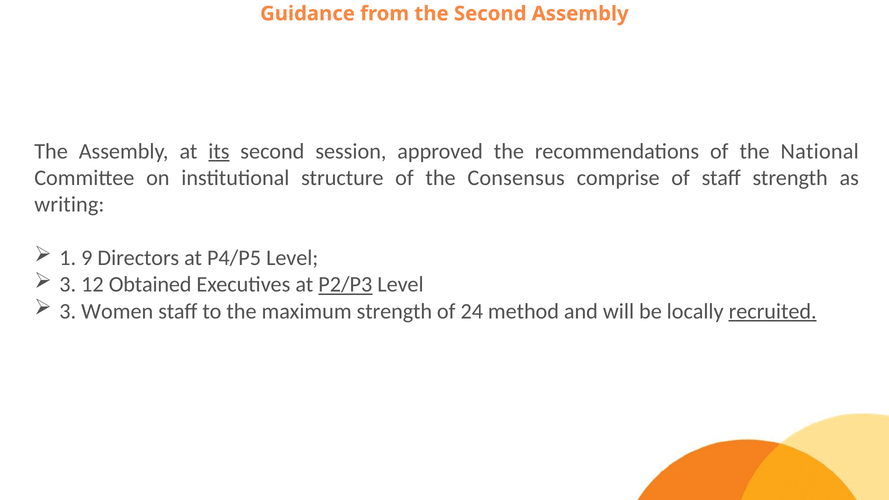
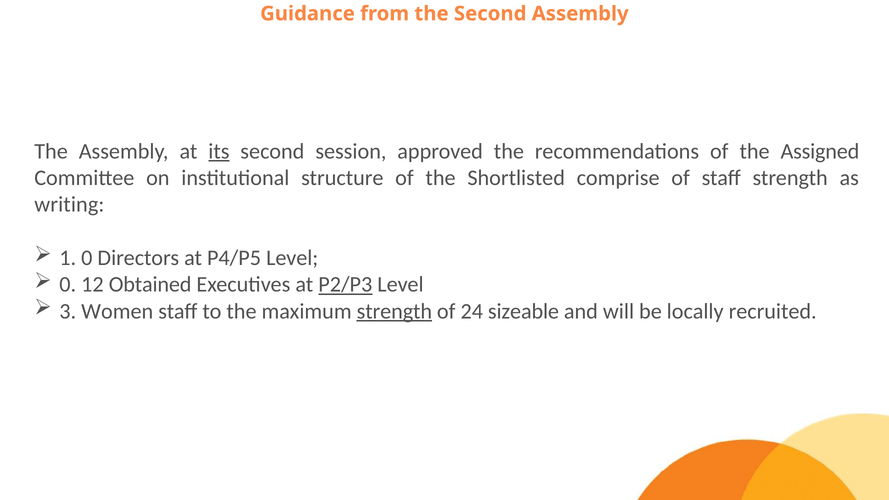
National: National -> Assigned (820, 151)
Consensus: Consensus -> Shortlisted (516, 178)
1 9: 9 -> 0 (87, 258)
3: 3 -> 0 (68, 285)
strength underline: none -> present (394, 311)
method: method -> sizeable (524, 311)
recruited underline: present -> none (773, 311)
